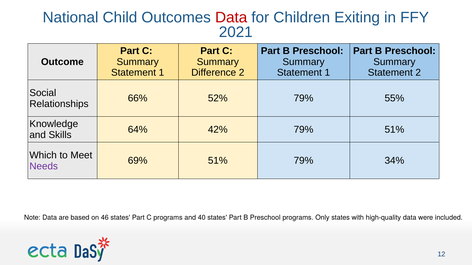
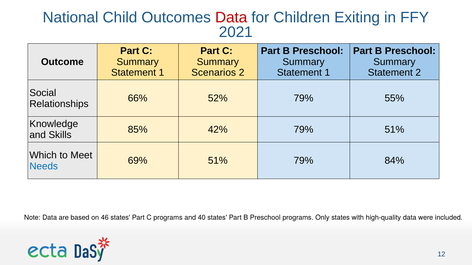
Difference: Difference -> Scenarios (214, 73)
64%: 64% -> 85% (138, 130)
34%: 34% -> 84% (394, 161)
Needs colour: purple -> blue (44, 166)
